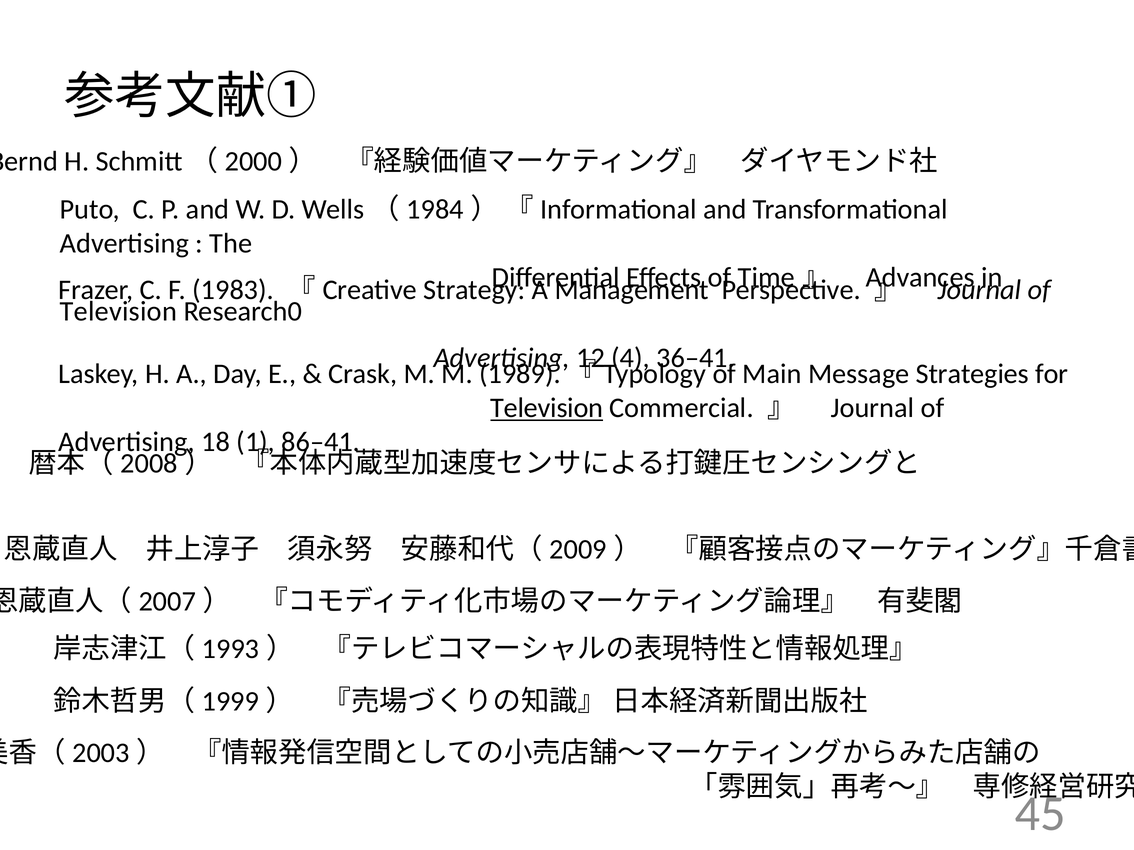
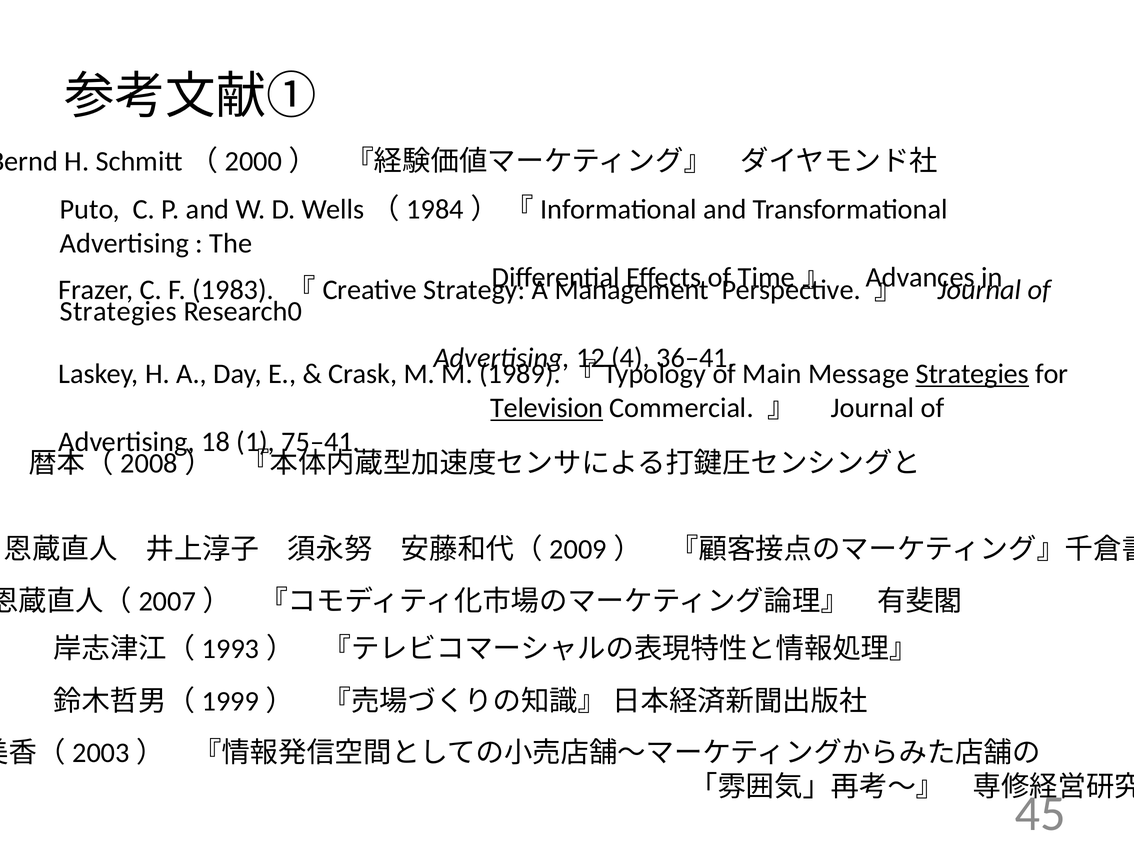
Television: Television -> Strategies (118, 311)
Strategies underline: none -> present (972, 374)
86–41: 86–41 -> 75–41 (321, 442)
